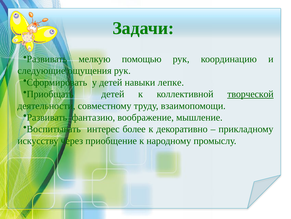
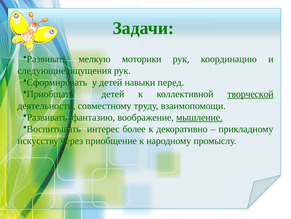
помощью: помощью -> моторики (142, 59)
лепке: лепке -> перед (171, 82)
мышление underline: none -> present (199, 117)
